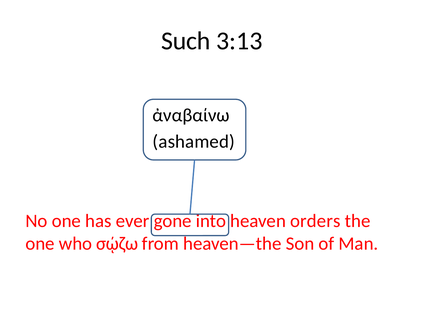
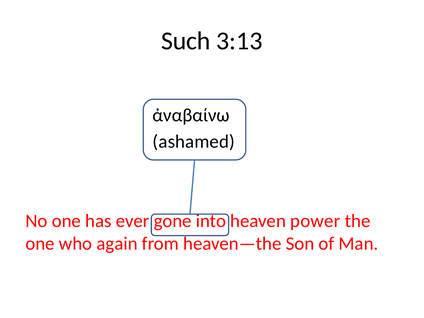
orders: orders -> power (315, 221)
σῴζω: σῴζω -> again (117, 244)
